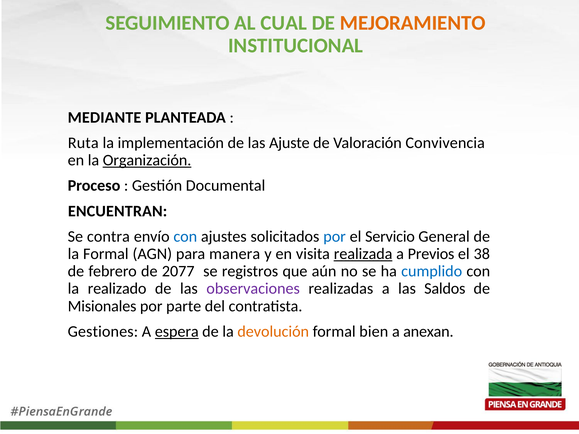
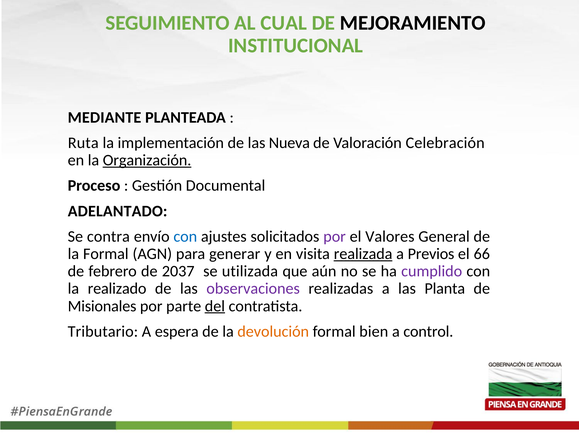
MEJORAMIENTO colour: orange -> black (413, 23)
Ajuste: Ajuste -> Nueva (289, 143)
Convivencia: Convivencia -> Celebración (445, 143)
ENCUENTRAN: ENCUENTRAN -> ADELANTADO (118, 211)
por colour: blue -> purple (335, 237)
Servicio: Servicio -> Valores (390, 237)
manera: manera -> generar (235, 254)
38: 38 -> 66 (482, 254)
2077: 2077 -> 2037 (178, 271)
registros: registros -> utilizada (250, 271)
cumplido colour: blue -> purple (432, 271)
Saldos: Saldos -> Planta (445, 289)
del underline: none -> present (215, 306)
Gestiones: Gestiones -> Tributario (103, 332)
espera underline: present -> none (177, 332)
anexan: anexan -> control (428, 332)
